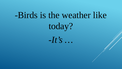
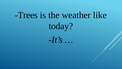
Birds: Birds -> Trees (26, 15)
